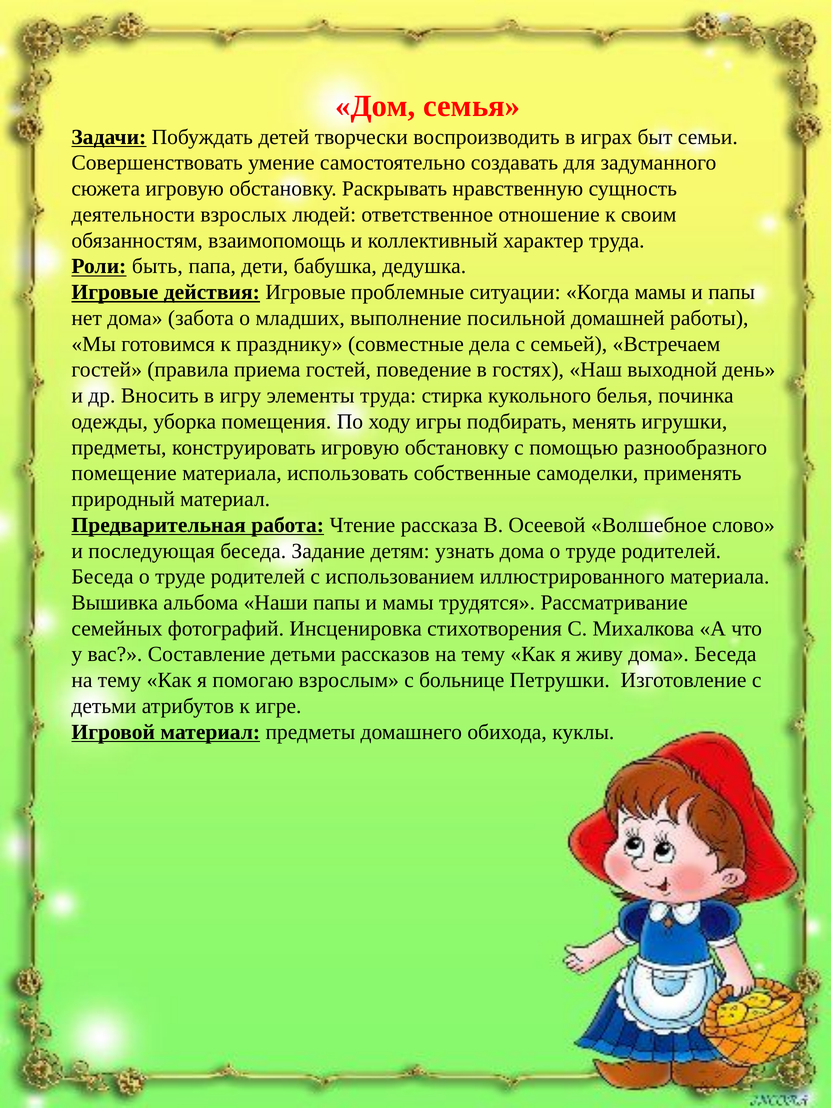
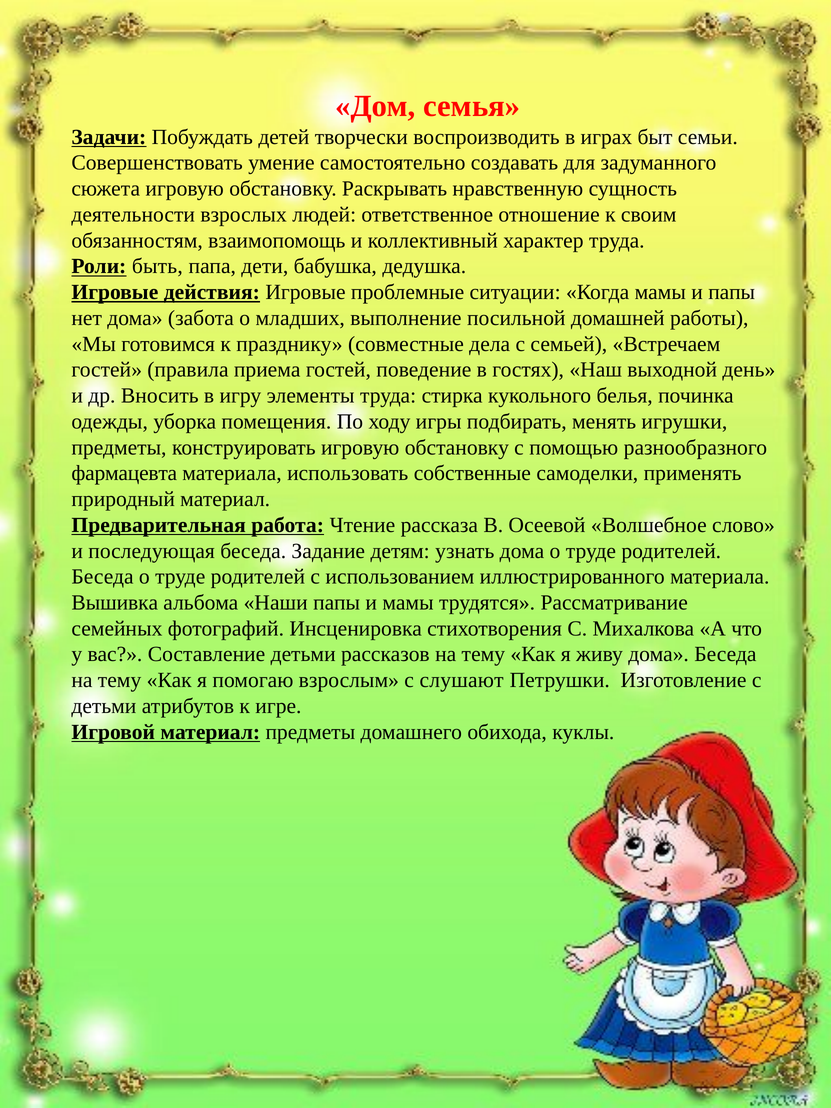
помещение: помещение -> фармацевта (124, 473)
больнице: больнице -> слушают (462, 680)
